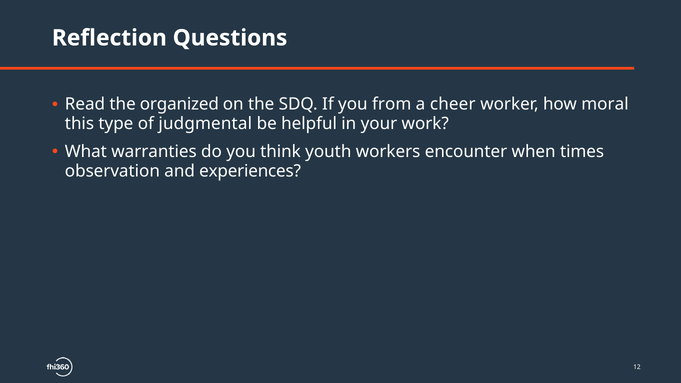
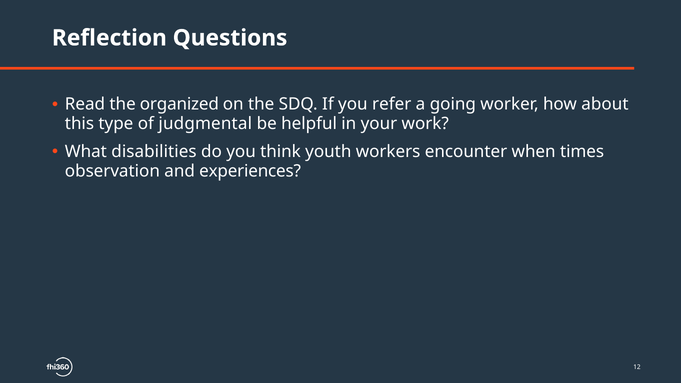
from: from -> refer (392, 104)
cheer: cheer -> going (453, 104)
moral: moral -> about (605, 104)
warranties: warranties -> disabilities (154, 152)
